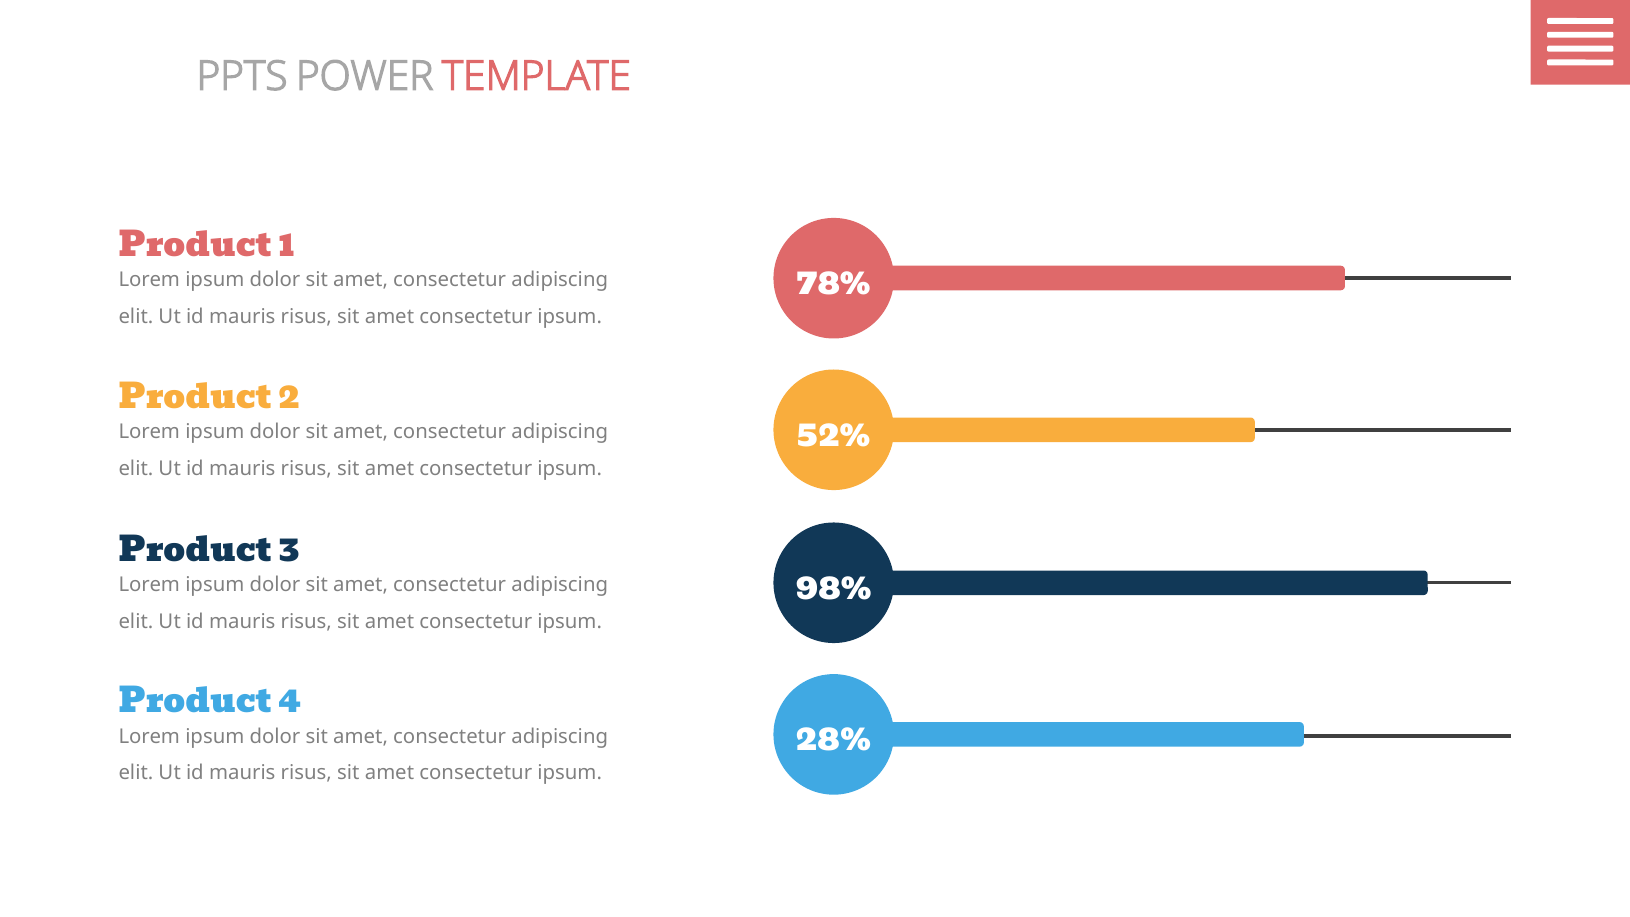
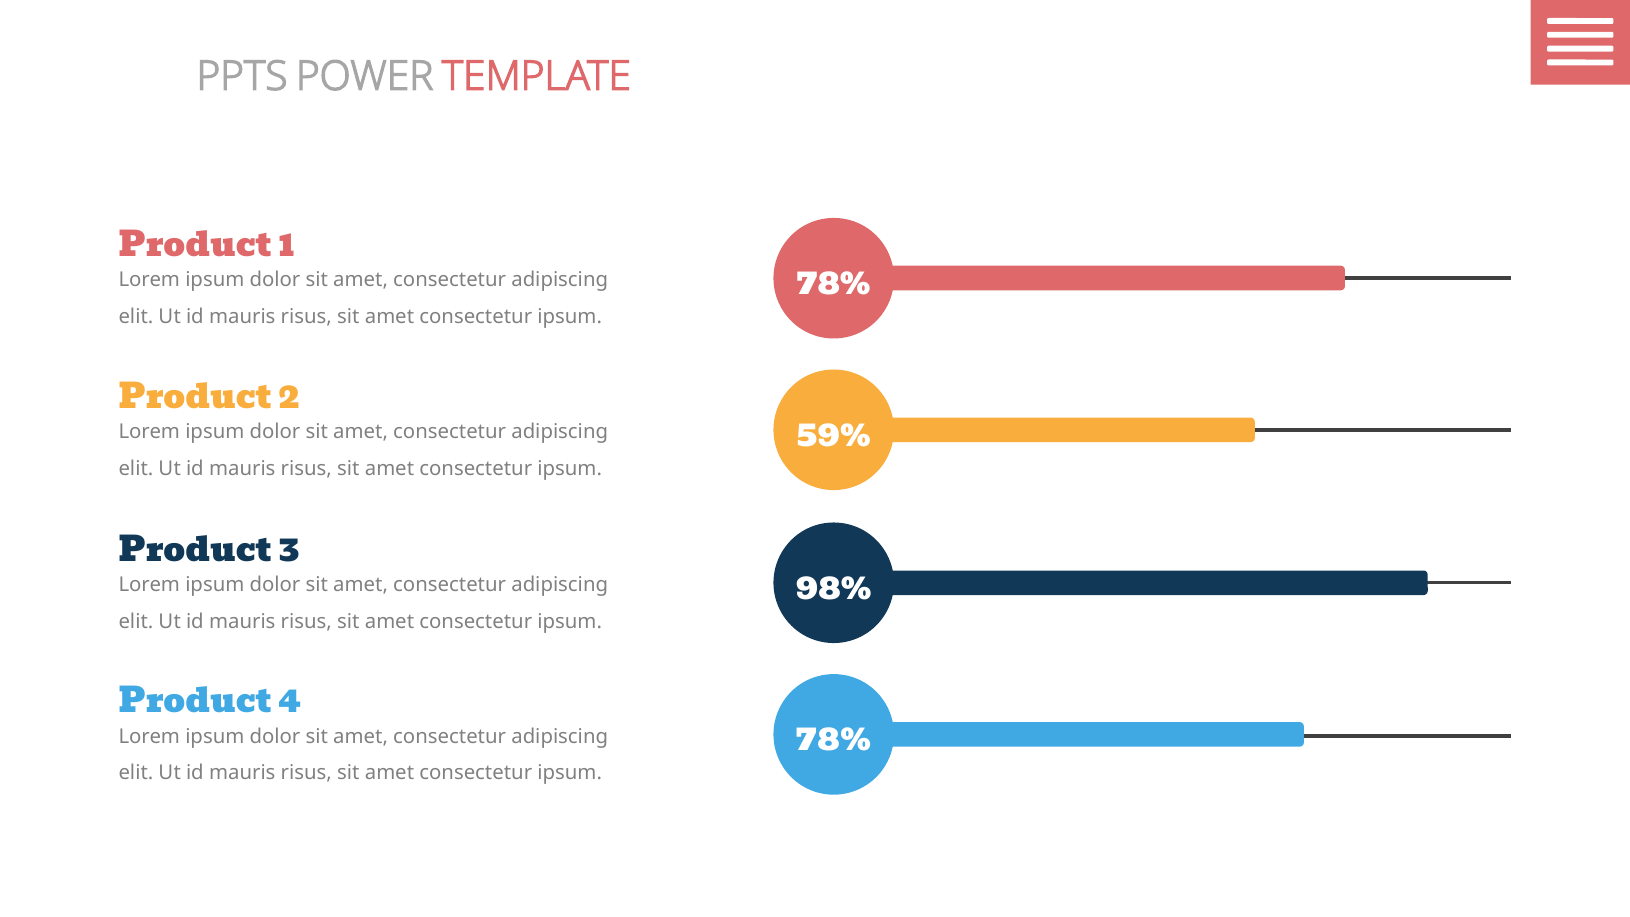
52%: 52% -> 59% (834, 435)
28%: 28% -> 78% (833, 739)
